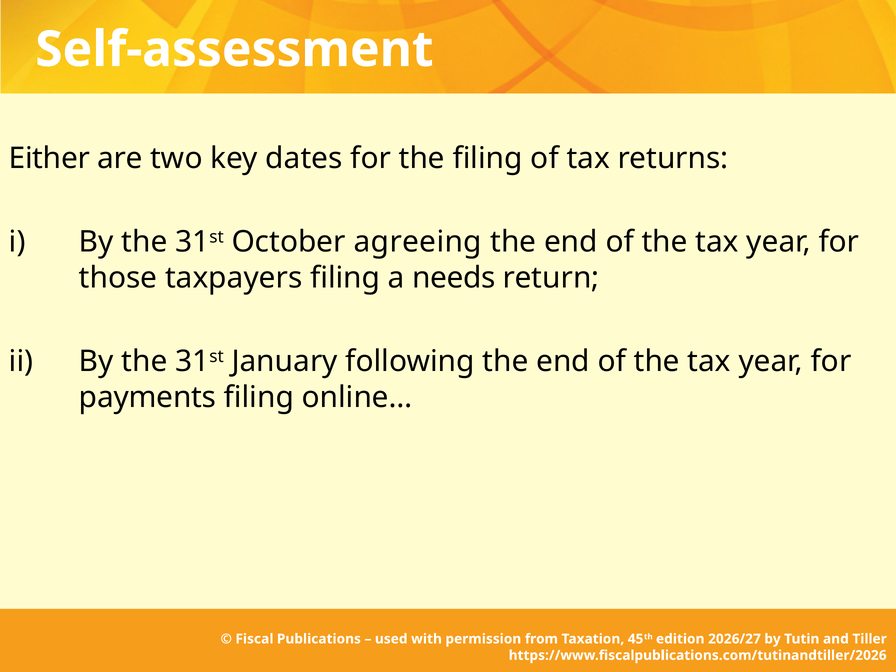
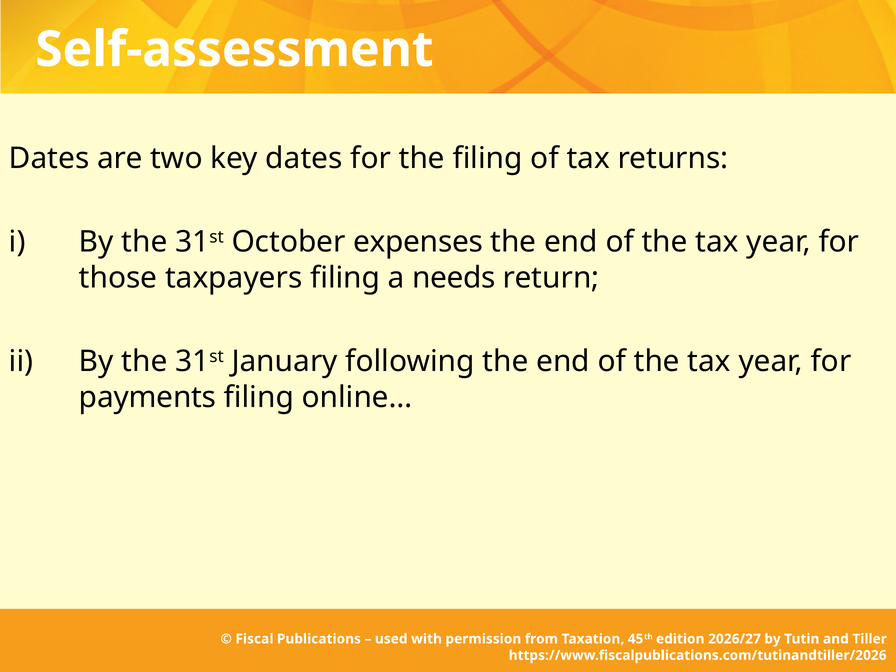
Either: Either -> Dates (49, 158)
agreeing: agreeing -> expenses (418, 242)
